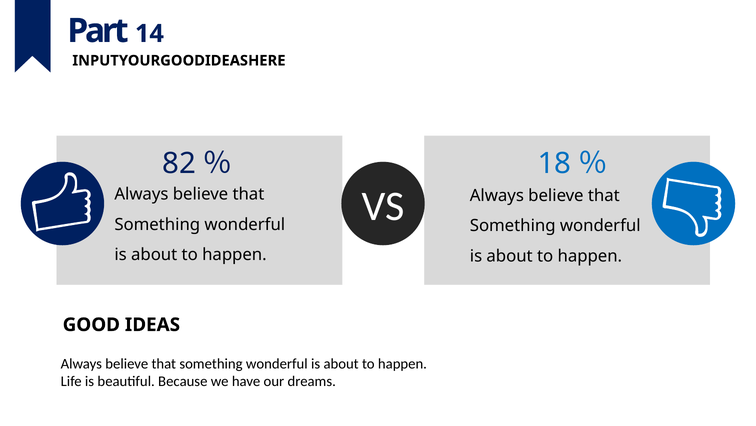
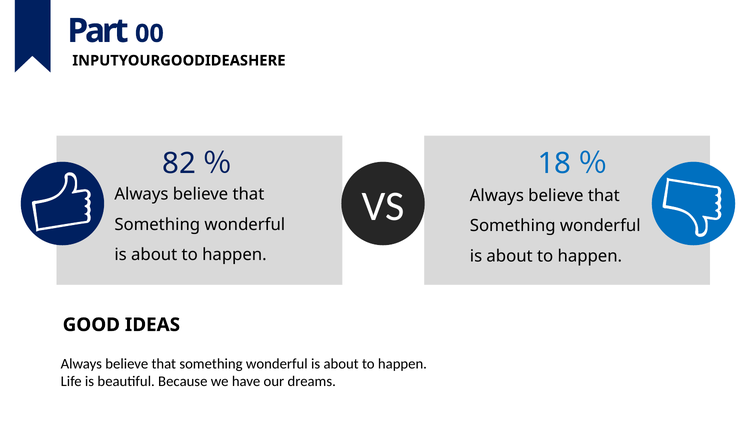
14: 14 -> 00 (149, 34)
